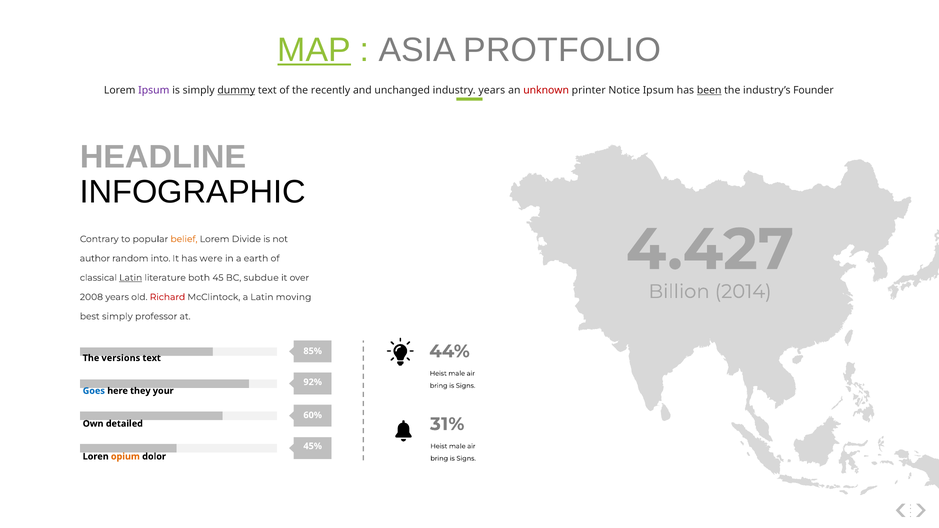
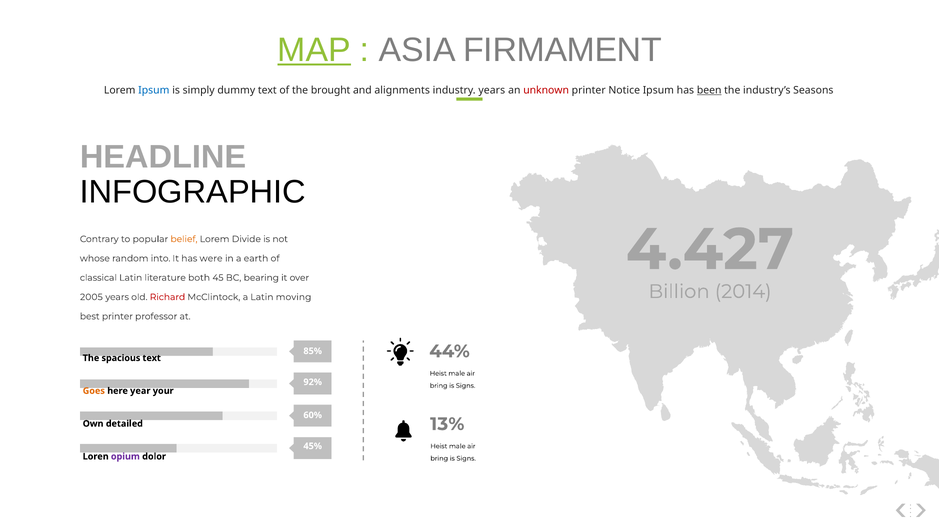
PROTFOLIO: PROTFOLIO -> FIRMAMENT (562, 50)
Ipsum colour: purple -> blue (154, 90)
dummy underline: present -> none (236, 90)
recently: recently -> brought (331, 90)
unchanged: unchanged -> alignments (402, 90)
Founder: Founder -> Seasons (813, 90)
author: author -> whose (95, 259)
Latin underline: present -> none (131, 278)
subdue: subdue -> bearing (261, 278)
2008: 2008 -> 2005 (91, 297)
best simply: simply -> printer (117, 317)
versions: versions -> spacious (121, 358)
Goes colour: blue -> orange (94, 391)
they: they -> year (140, 391)
31%: 31% -> 13% (447, 424)
opium colour: orange -> purple (125, 457)
